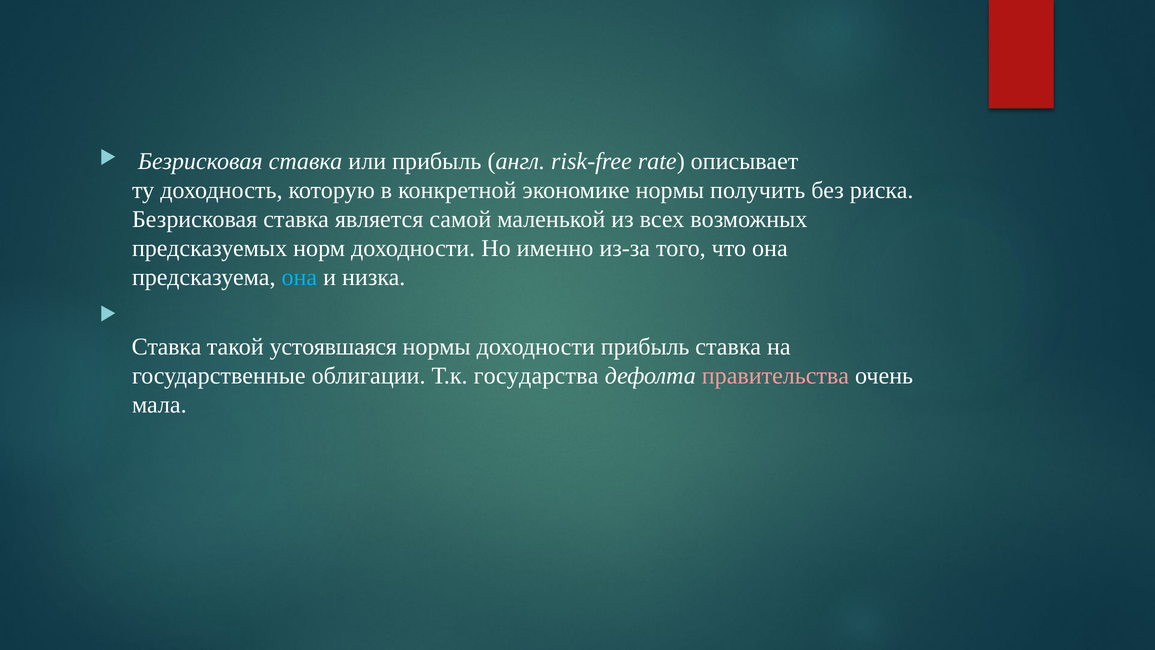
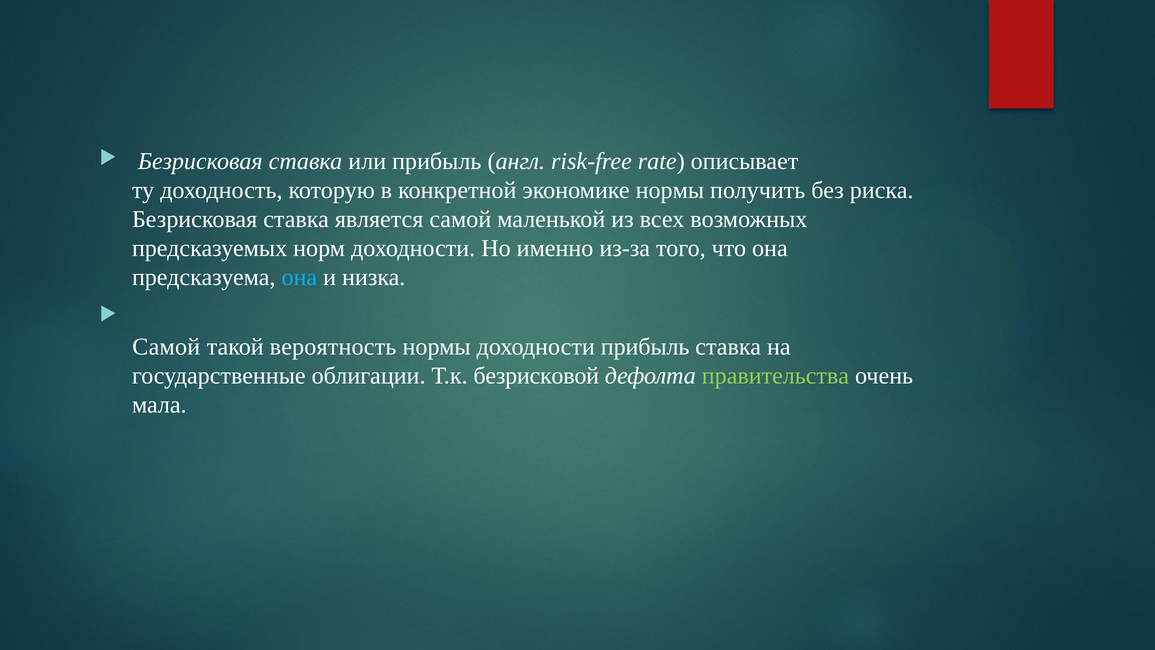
Ставка: Ставка -> Самой (166, 347)
устоявшаяся: устоявшаяся -> вероятность (333, 347)
государства: государства -> безрисковой (536, 376)
правительства colour: pink -> light green (775, 376)
